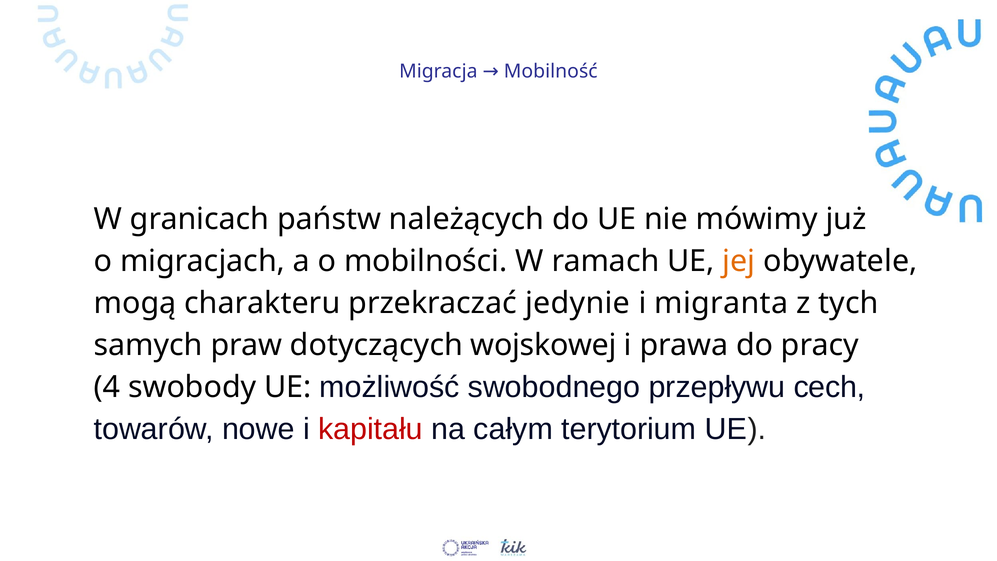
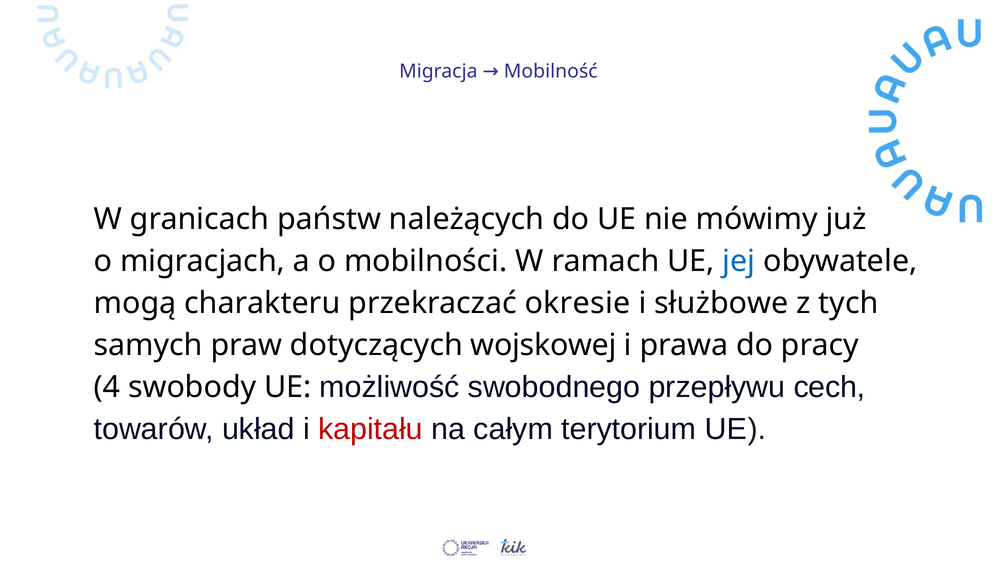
jej colour: orange -> blue (739, 261)
jedynie: jedynie -> okresie (578, 303)
migranta: migranta -> służbowe (721, 303)
nowe: nowe -> układ (258, 429)
